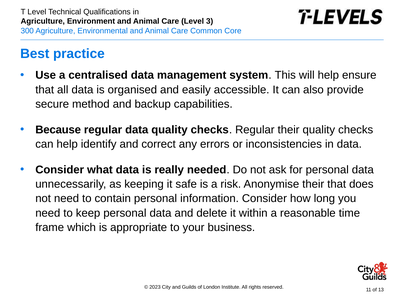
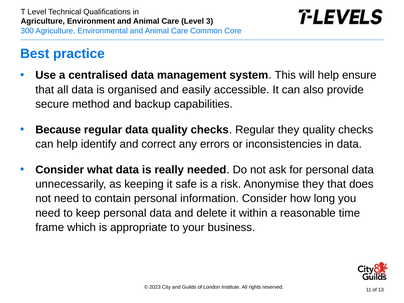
Regular their: their -> they (289, 130)
Anonymise their: their -> they (313, 184)
